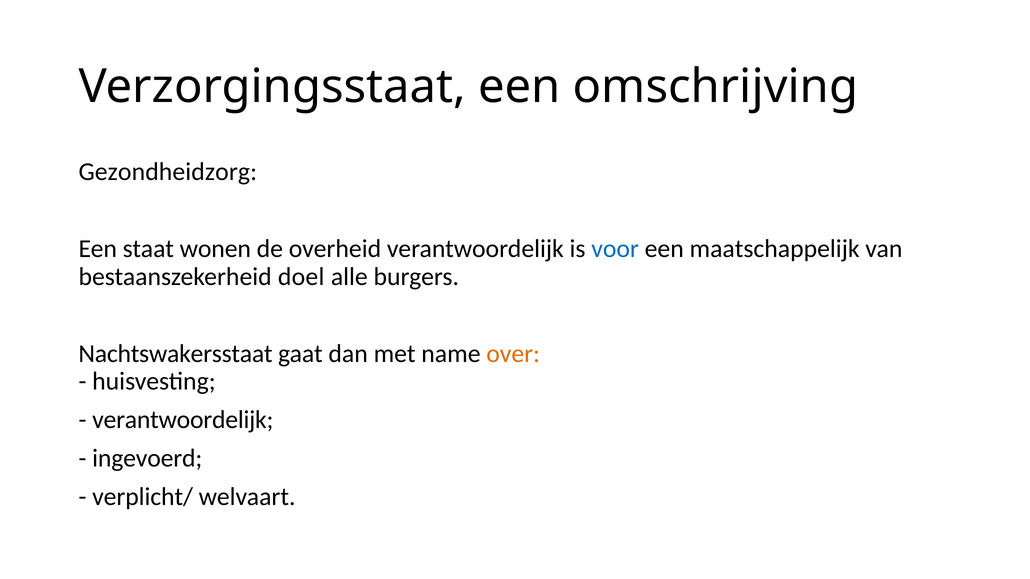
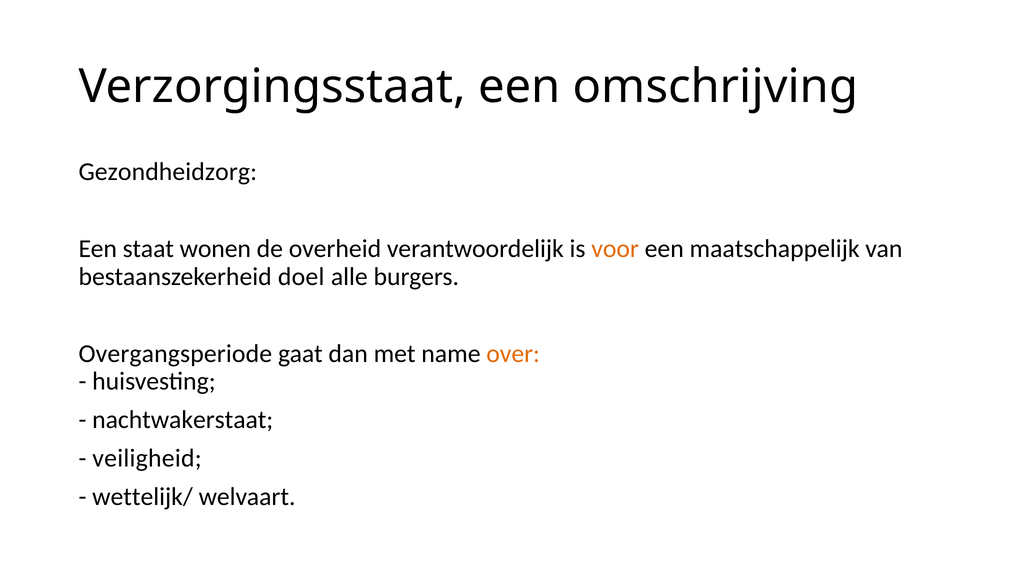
voor colour: blue -> orange (615, 249)
Nachtswakersstaat: Nachtswakersstaat -> Overgangsperiode (175, 354)
verantwoordelijk: verantwoordelijk -> nachtwakerstaat (183, 420)
ingevoerd: ingevoerd -> veiligheid (147, 459)
verplicht/: verplicht/ -> wettelijk/ (143, 497)
